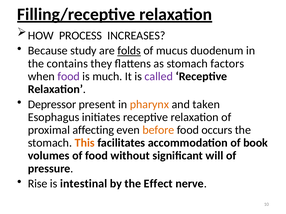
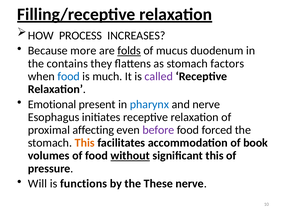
study: study -> more (83, 51)
food colour: purple -> blue (69, 77)
Depressor: Depressor -> Emotional (52, 105)
pharynx colour: orange -> blue (149, 105)
and taken: taken -> nerve (206, 105)
before colour: orange -> purple (158, 130)
occurs: occurs -> forced (217, 130)
without underline: none -> present (130, 156)
significant will: will -> this (215, 156)
Rise: Rise -> Will (38, 184)
intestinal: intestinal -> functions (84, 184)
Effect: Effect -> These (158, 184)
